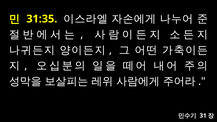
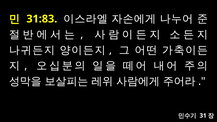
31:35: 31:35 -> 31:83 (42, 19)
